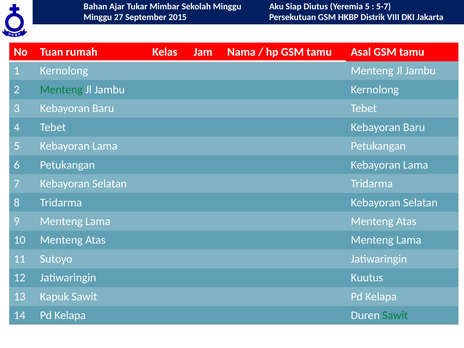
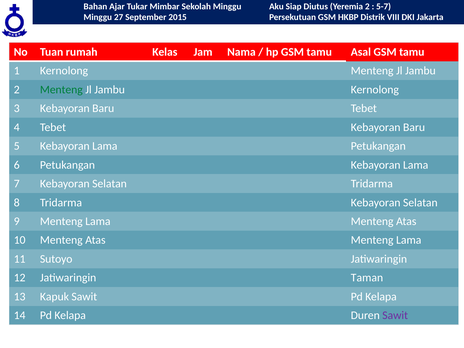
5: 5 -> 2 (367, 6)
Kuutus: Kuutus -> Taman (367, 278)
Sawit colour: green -> purple (395, 315)
